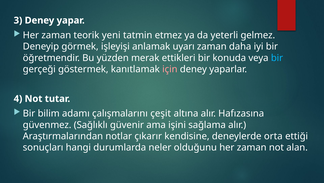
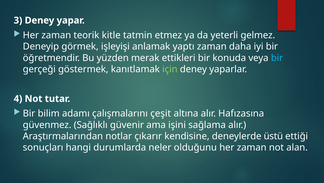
yeni: yeni -> kitle (111, 35)
uyarı: uyarı -> yaptı (184, 46)
için colour: pink -> light green (170, 69)
orta: orta -> üstü (273, 136)
